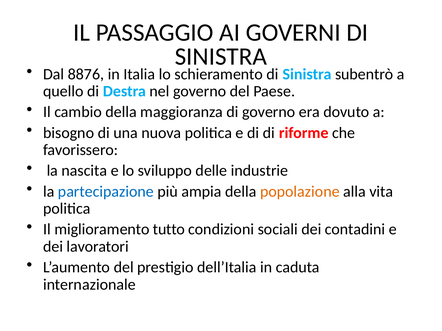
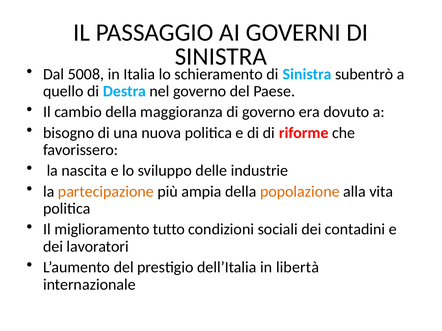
8876: 8876 -> 5008 (86, 74)
partecipazione colour: blue -> orange (106, 192)
caduta: caduta -> libertà (298, 268)
